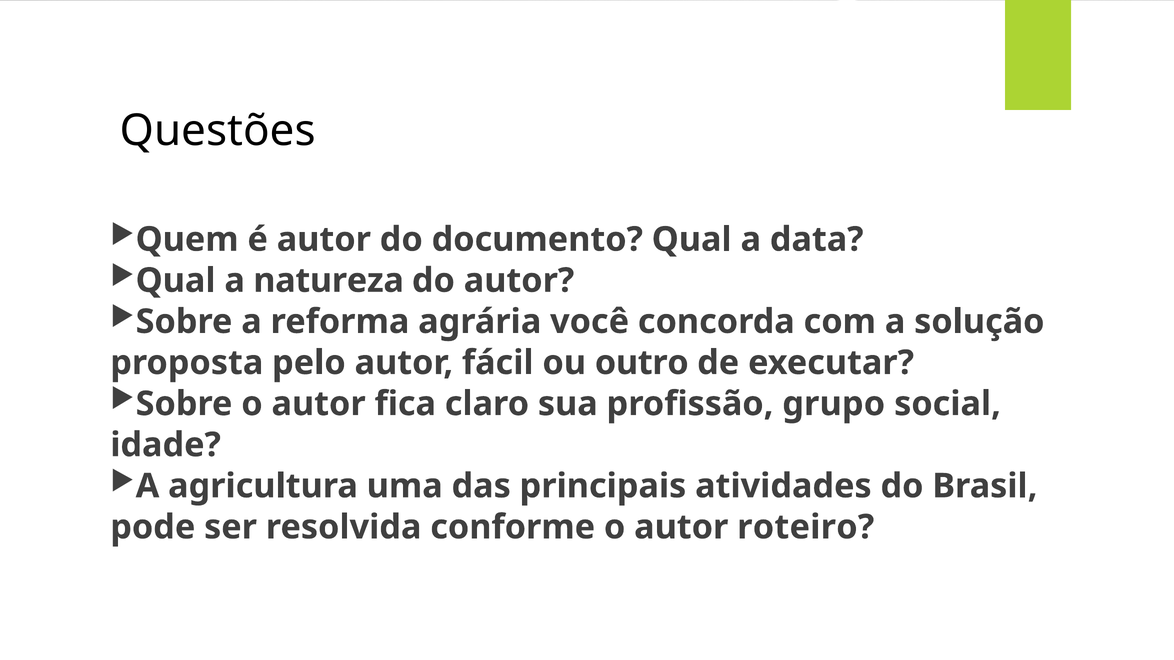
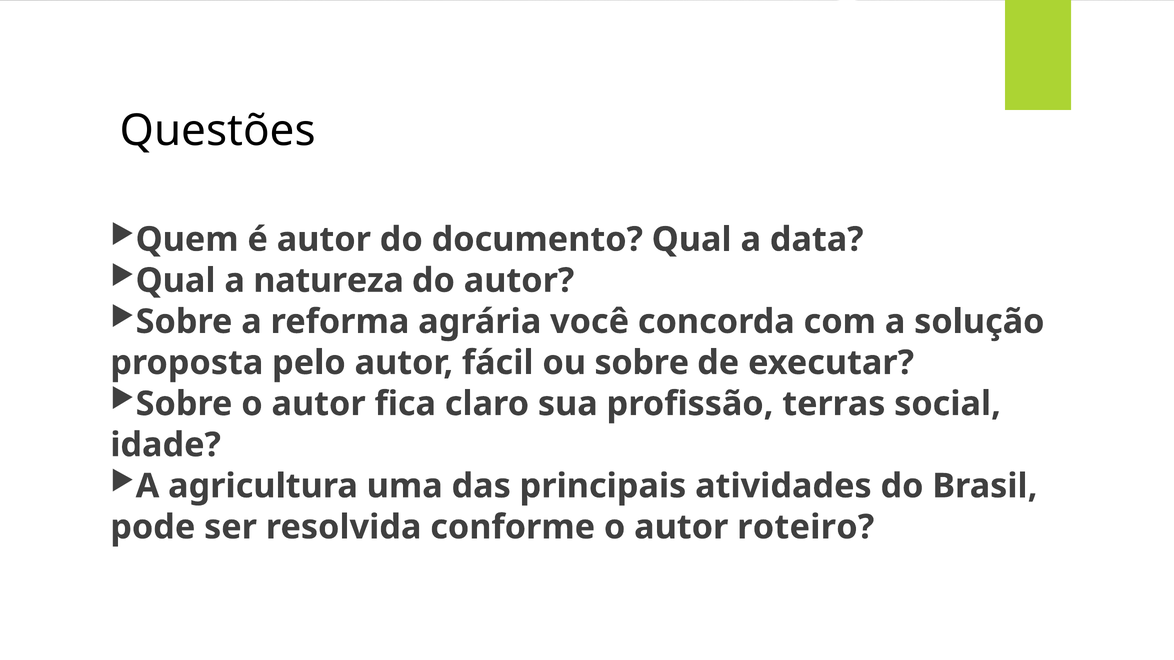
ou outro: outro -> sobre (642, 363)
grupo: grupo -> terras (834, 404)
